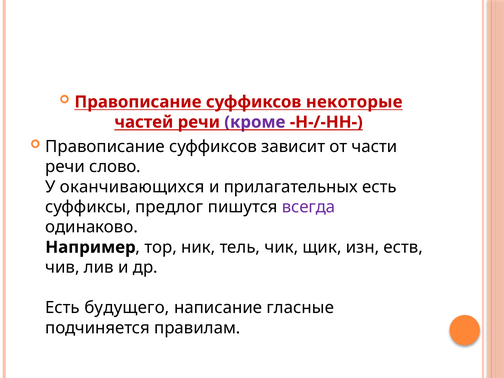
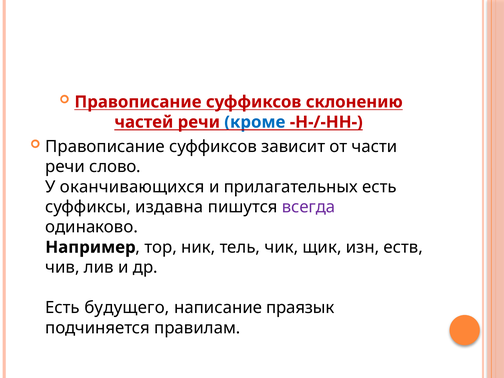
некоторые: некоторые -> склонению (354, 102)
кроме colour: purple -> blue (255, 122)
предлог: предлог -> издавна (169, 207)
гласные: гласные -> праязык (300, 308)
